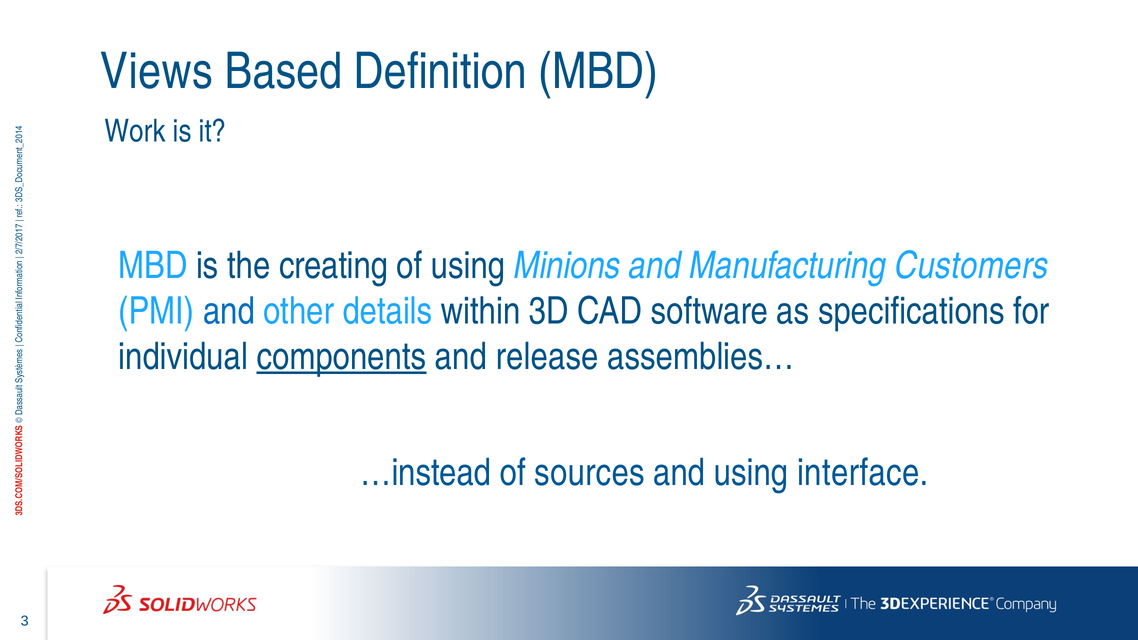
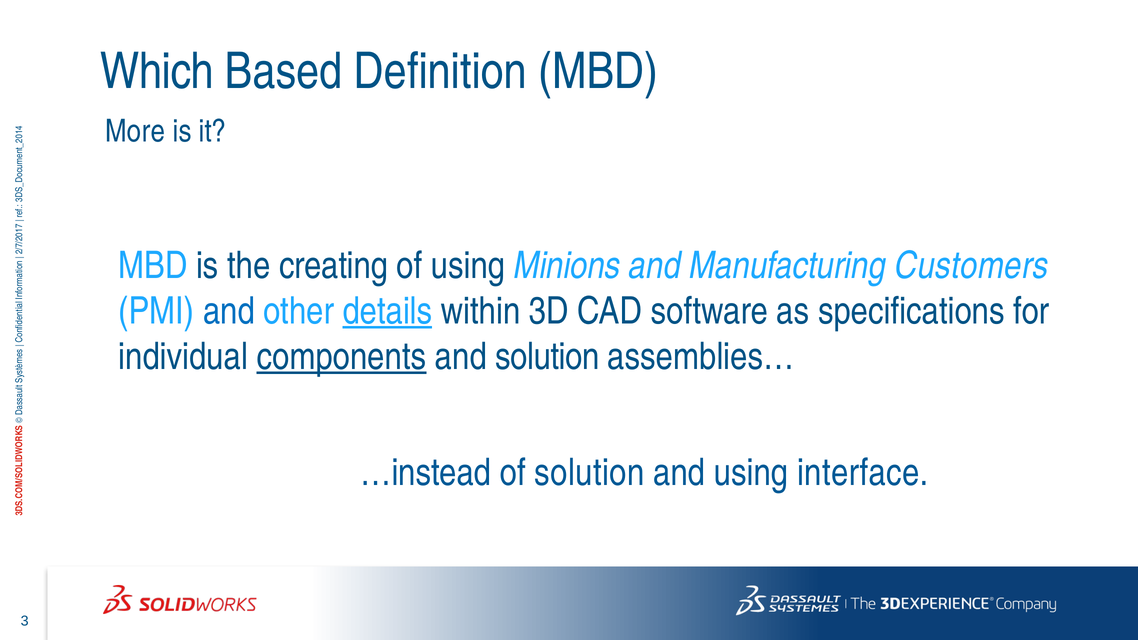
Views: Views -> Which (157, 72)
Work: Work -> More (135, 132)
details underline: none -> present (387, 311)
and release: release -> solution (547, 357)
of sources: sources -> solution (589, 473)
